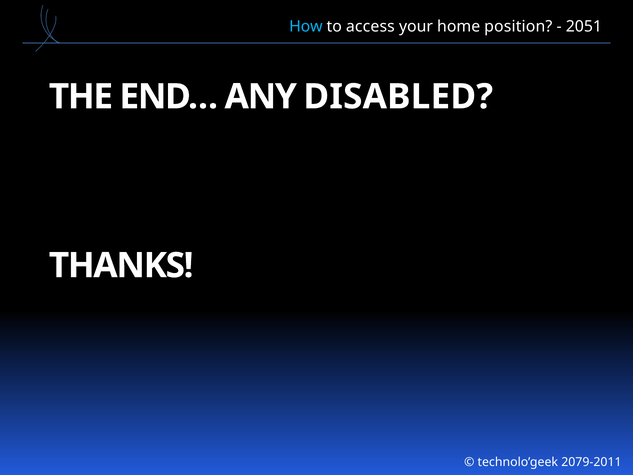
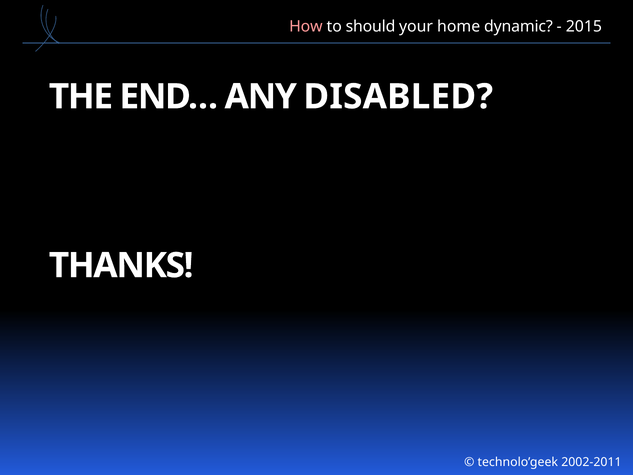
How colour: light blue -> pink (306, 27)
access: access -> should (371, 27)
position: position -> dynamic (518, 27)
2051: 2051 -> 2015 (584, 27)
2079-2011: 2079-2011 -> 2002-2011 (591, 462)
